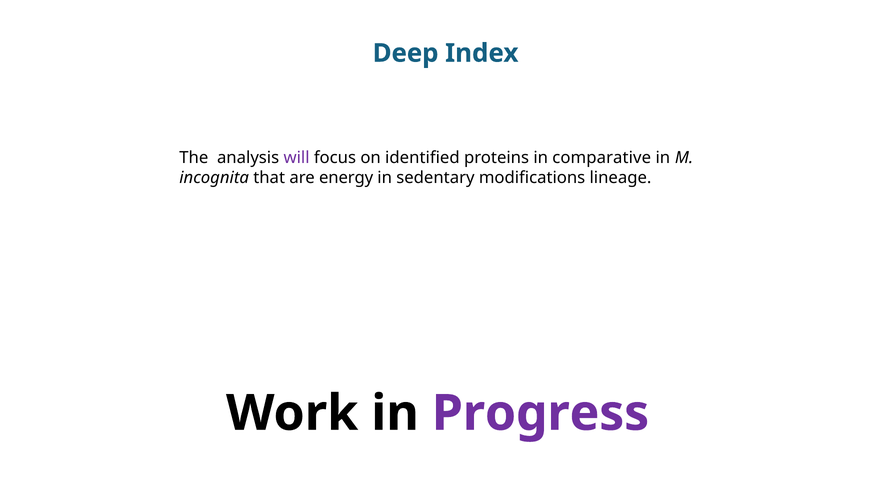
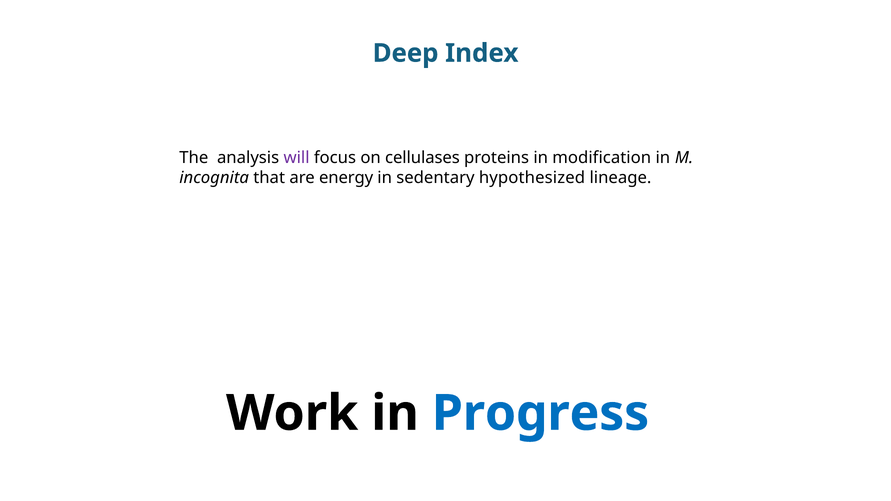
identified: identified -> cellulases (422, 158)
comparative: comparative -> modification (602, 158)
modifications: modifications -> hypothesized (532, 178)
Progress colour: purple -> blue (541, 413)
